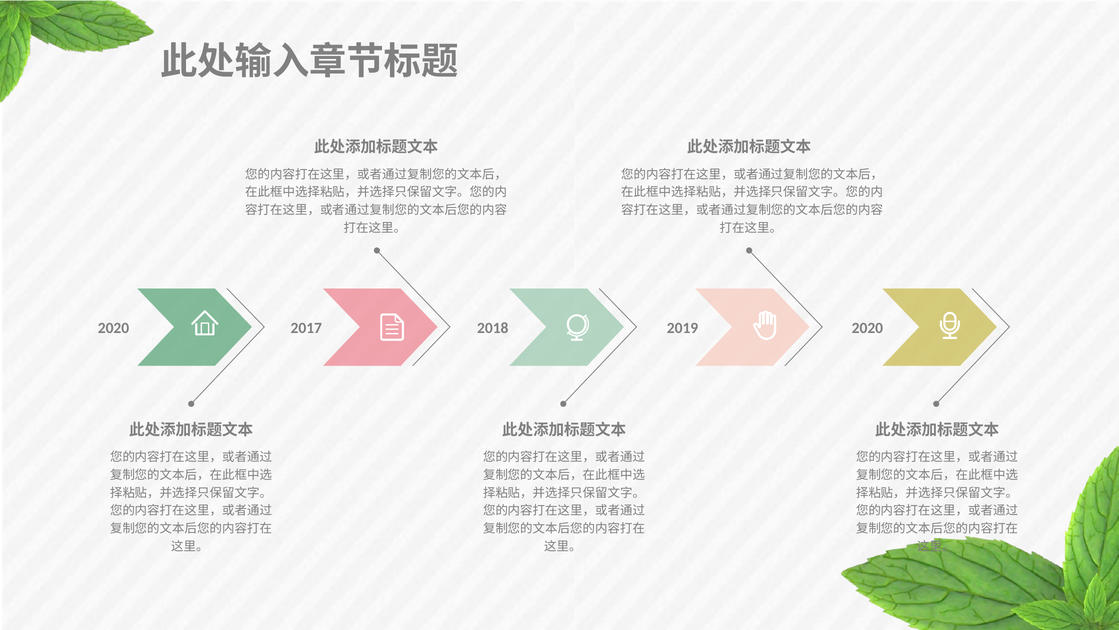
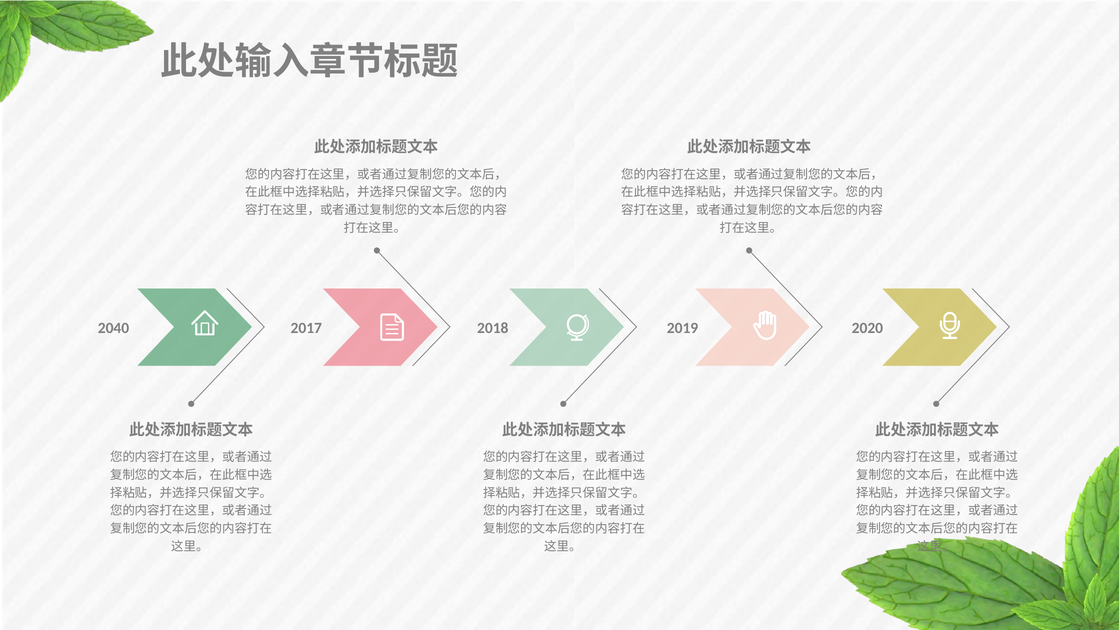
2020: 2020 -> 2040 (114, 328)
